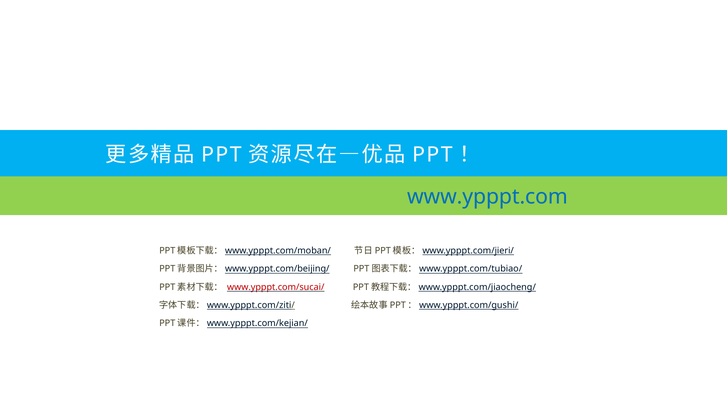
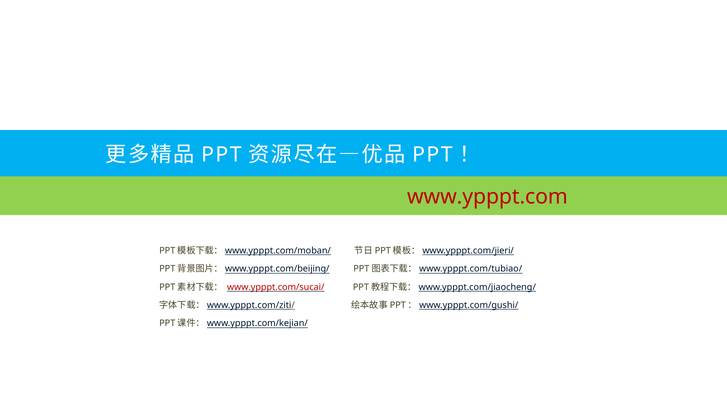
www.ypppt.com colour: blue -> red (487, 197)
